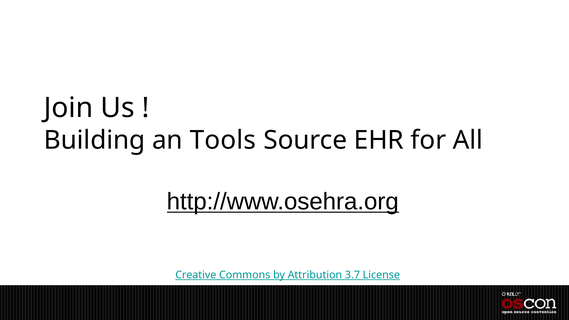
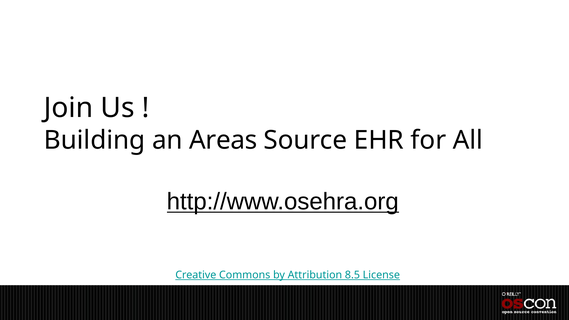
Tools: Tools -> Areas (223, 140)
3.7: 3.7 -> 8.5 (352, 275)
